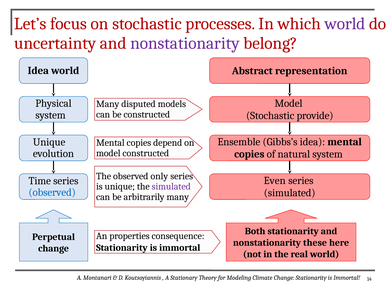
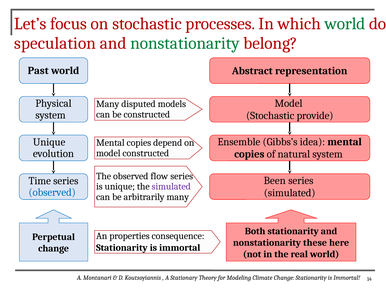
world colour: purple -> green (345, 24)
uncertainty: uncertainty -> speculation (55, 43)
nonstationarity colour: purple -> green (185, 43)
Idea: Idea -> Past (38, 71)
only: only -> flow (159, 176)
Even: Even -> Been (275, 181)
